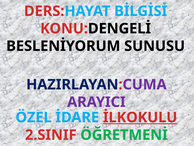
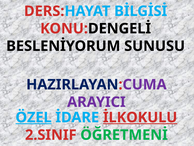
ÖZEL underline: none -> present (34, 117)
